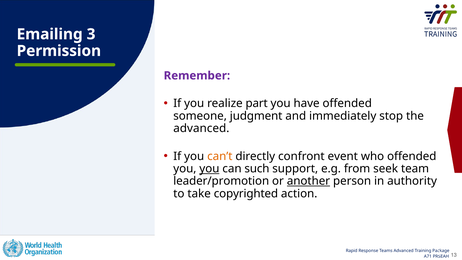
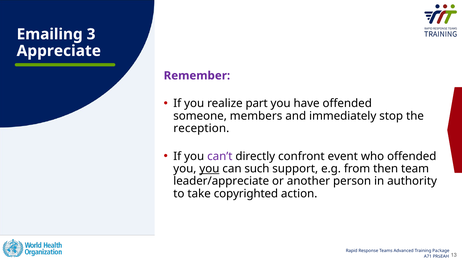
Permission: Permission -> Appreciate (59, 51)
judgment: judgment -> members (256, 116)
advanced: advanced -> reception (201, 128)
can’t colour: orange -> purple (220, 156)
seek: seek -> then (386, 169)
leader/promotion: leader/promotion -> leader/appreciate (221, 181)
another underline: present -> none (308, 181)
